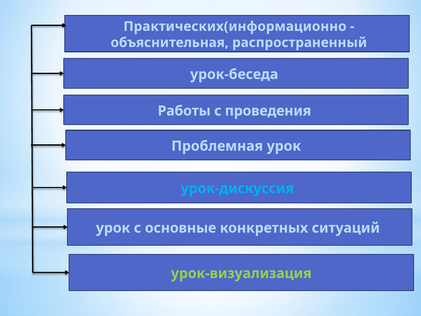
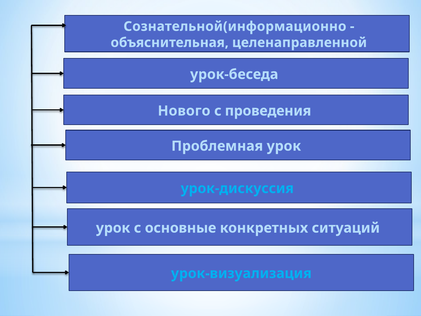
Практических(информационно: Практических(информационно -> Сознательной(информационно (235, 26)
распространенный: распространенный -> целенаправленной (300, 43)
Работы: Работы -> Нового (184, 111)
урок-визуализация colour: light green -> light blue (241, 273)
